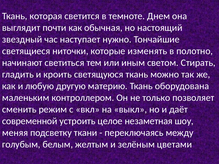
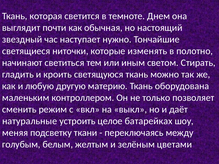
современной: современной -> натуральные (30, 121)
незаметная: незаметная -> батарейках (149, 121)
